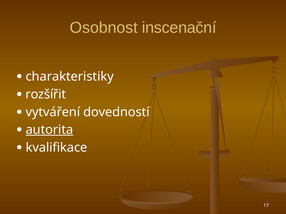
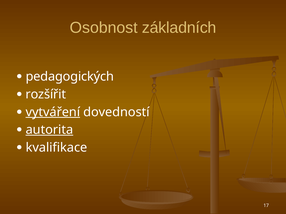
inscenační: inscenační -> základních (179, 28)
charakteristiky: charakteristiky -> pedagogických (70, 77)
vytváření underline: none -> present (53, 112)
